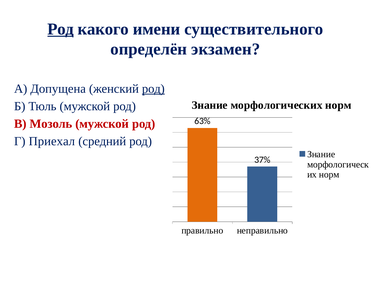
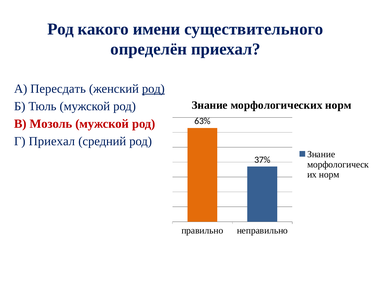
Род underline: present -> none (61, 29)
определён экзамен: экзамен -> приехал (226, 49)
Допущена: Допущена -> Пересдать (58, 89)
